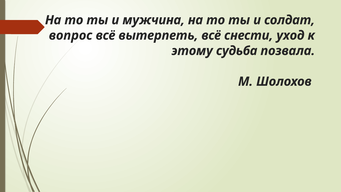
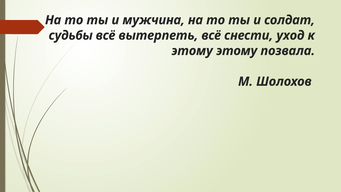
вопрос: вопрос -> судьбы (71, 35)
этому судьба: судьба -> этому (237, 51)
